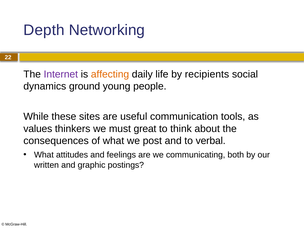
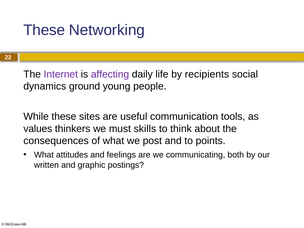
Depth: Depth -> These (44, 30)
affecting colour: orange -> purple (110, 74)
great: great -> skills (145, 129)
verbal: verbal -> points (211, 141)
